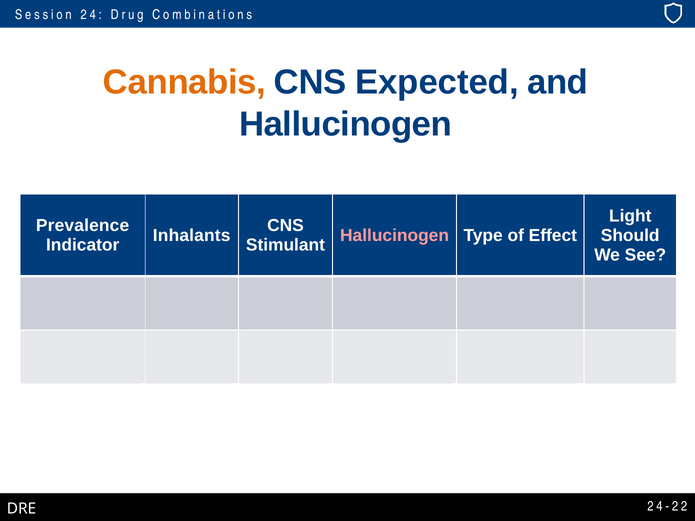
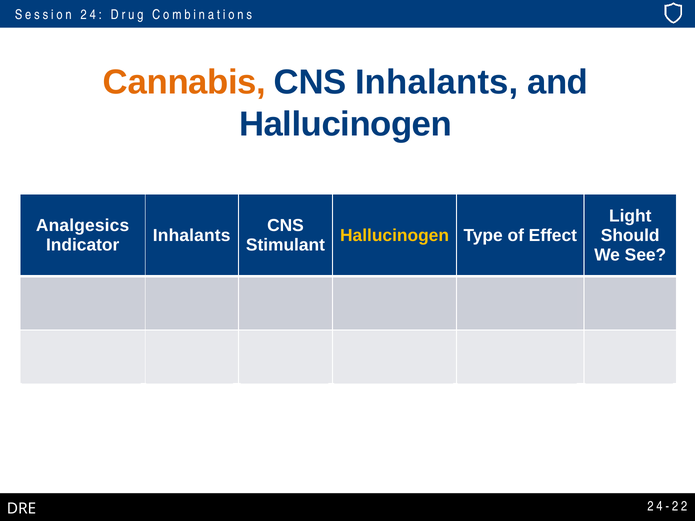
CNS Expected: Expected -> Inhalants (437, 82)
Prevalence: Prevalence -> Analgesics (83, 226)
Hallucinogen colour: pink -> yellow (395, 235)
